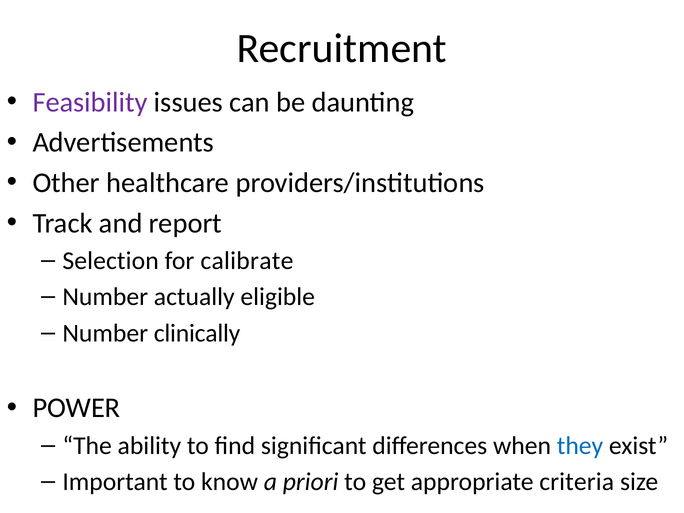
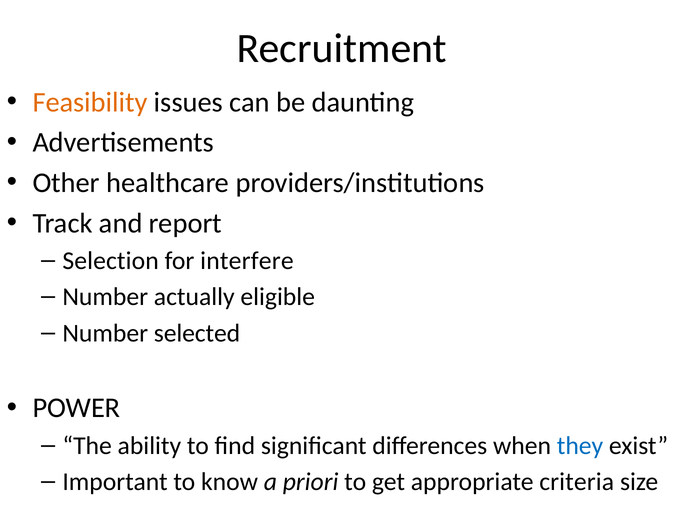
Feasibility colour: purple -> orange (90, 102)
calibrate: calibrate -> interfere (247, 261)
clinically: clinically -> selected (197, 333)
